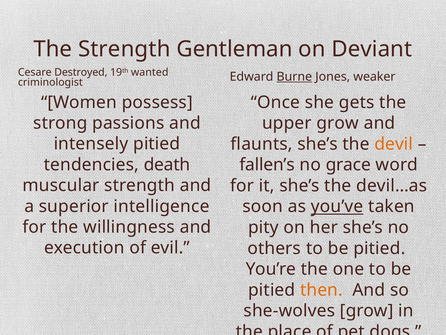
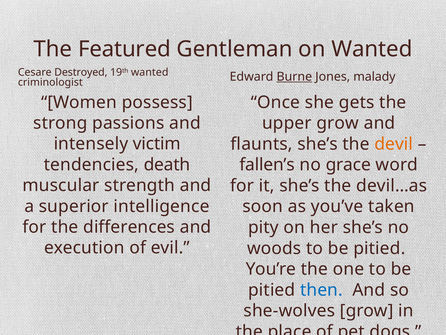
The Strength: Strength -> Featured (124, 49)
on Deviant: Deviant -> Wanted (372, 49)
weaker: weaker -> malady (374, 77)
intensely pitied: pitied -> victim (157, 144)
you’ve underline: present -> none (337, 206)
willingness: willingness -> differences (129, 227)
others: others -> woods (274, 248)
then colour: orange -> blue (321, 290)
